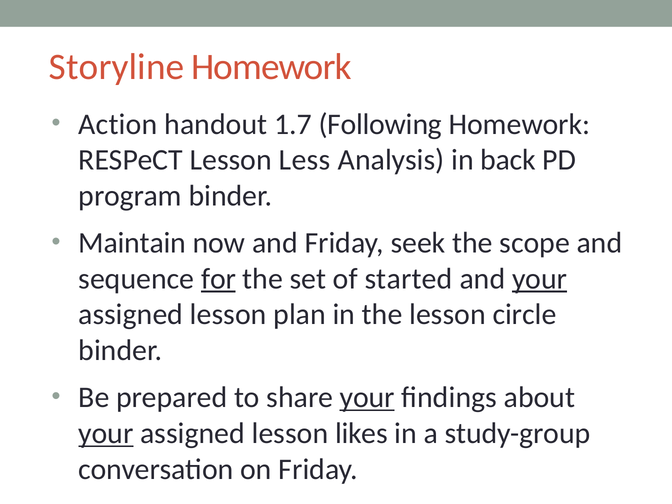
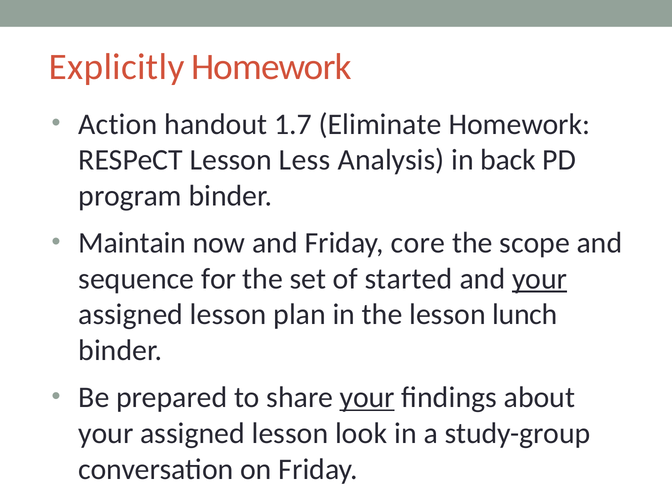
Storyline: Storyline -> Explicitly (117, 67)
Following: Following -> Eliminate (380, 124)
seek: seek -> core (418, 243)
for underline: present -> none (219, 279)
circle: circle -> lunch (525, 315)
your underline: present -> none (106, 433)
likes: likes -> look (361, 433)
